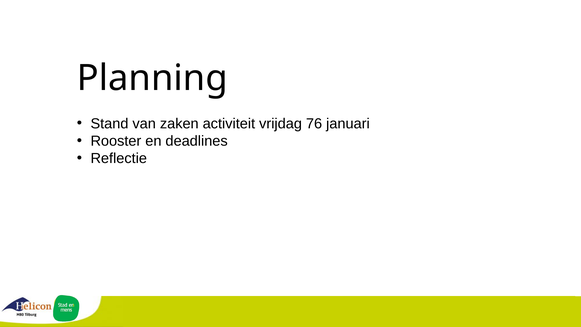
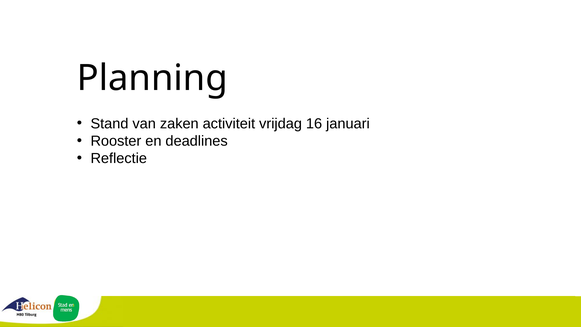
76: 76 -> 16 (314, 124)
